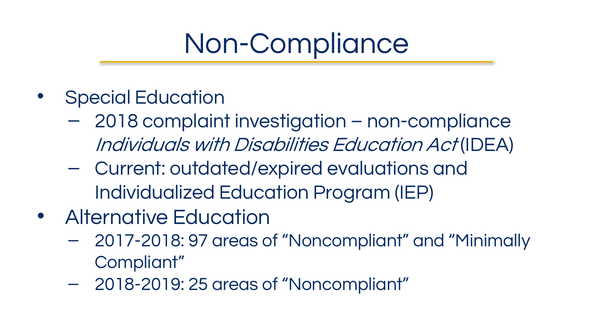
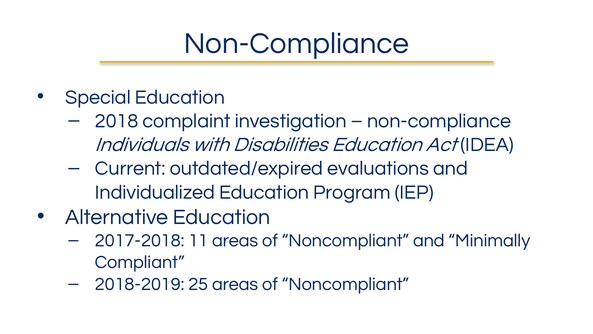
97: 97 -> 11 (198, 240)
